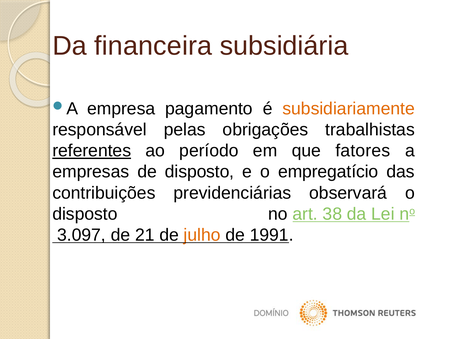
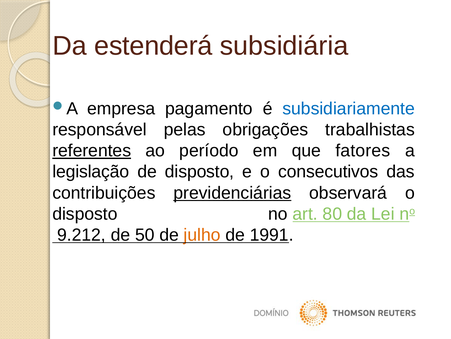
financeira: financeira -> estenderá (153, 46)
subsidiariamente colour: orange -> blue (349, 108)
empresas: empresas -> legislação (91, 171)
empregatício: empregatício -> consecutivos (328, 171)
previdenciárias underline: none -> present (232, 192)
38: 38 -> 80 (332, 213)
3.097: 3.097 -> 9.212 (81, 234)
21: 21 -> 50 (145, 234)
